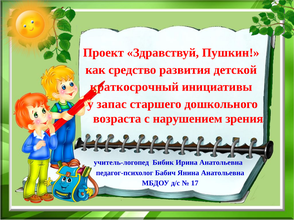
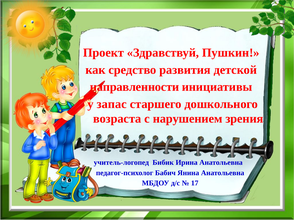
краткосрочный: краткосрочный -> направленности (135, 87)
